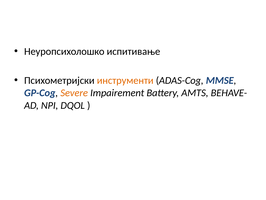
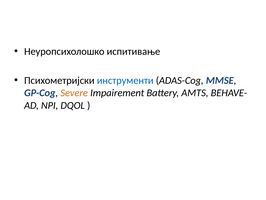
инструменти colour: orange -> blue (125, 80)
